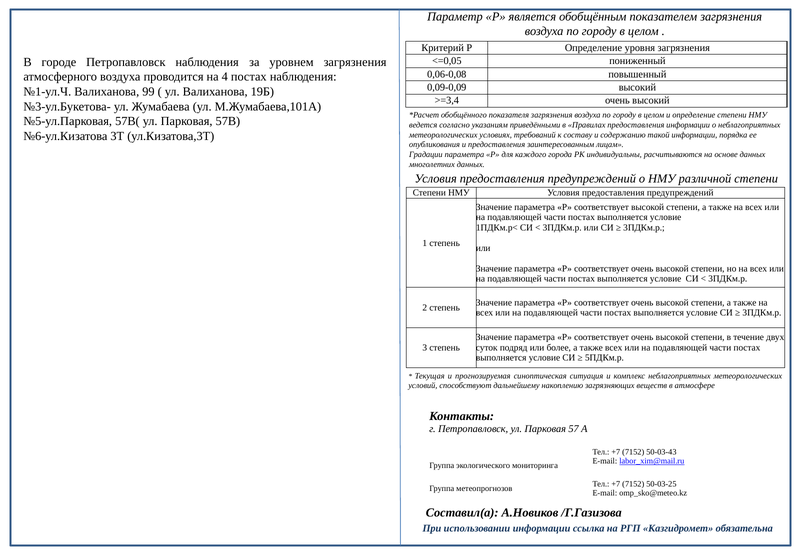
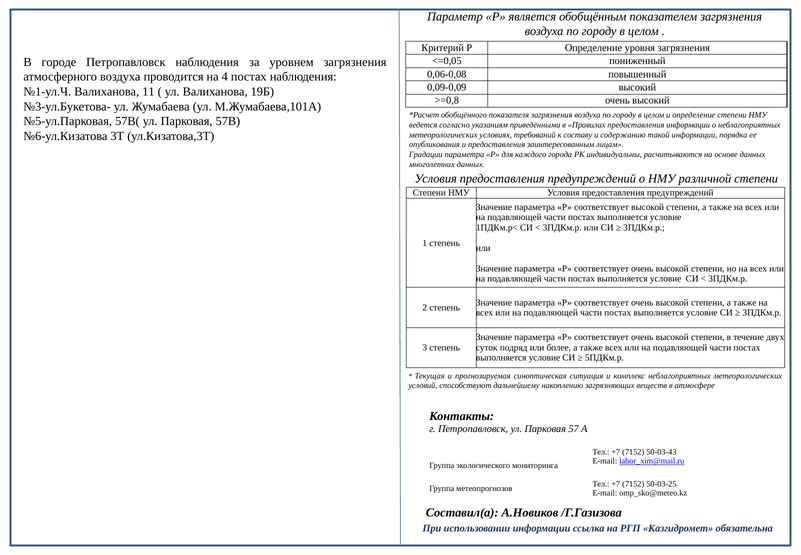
99: 99 -> 11 (148, 92)
>=3,4: >=3,4 -> >=0,8 (447, 101)
